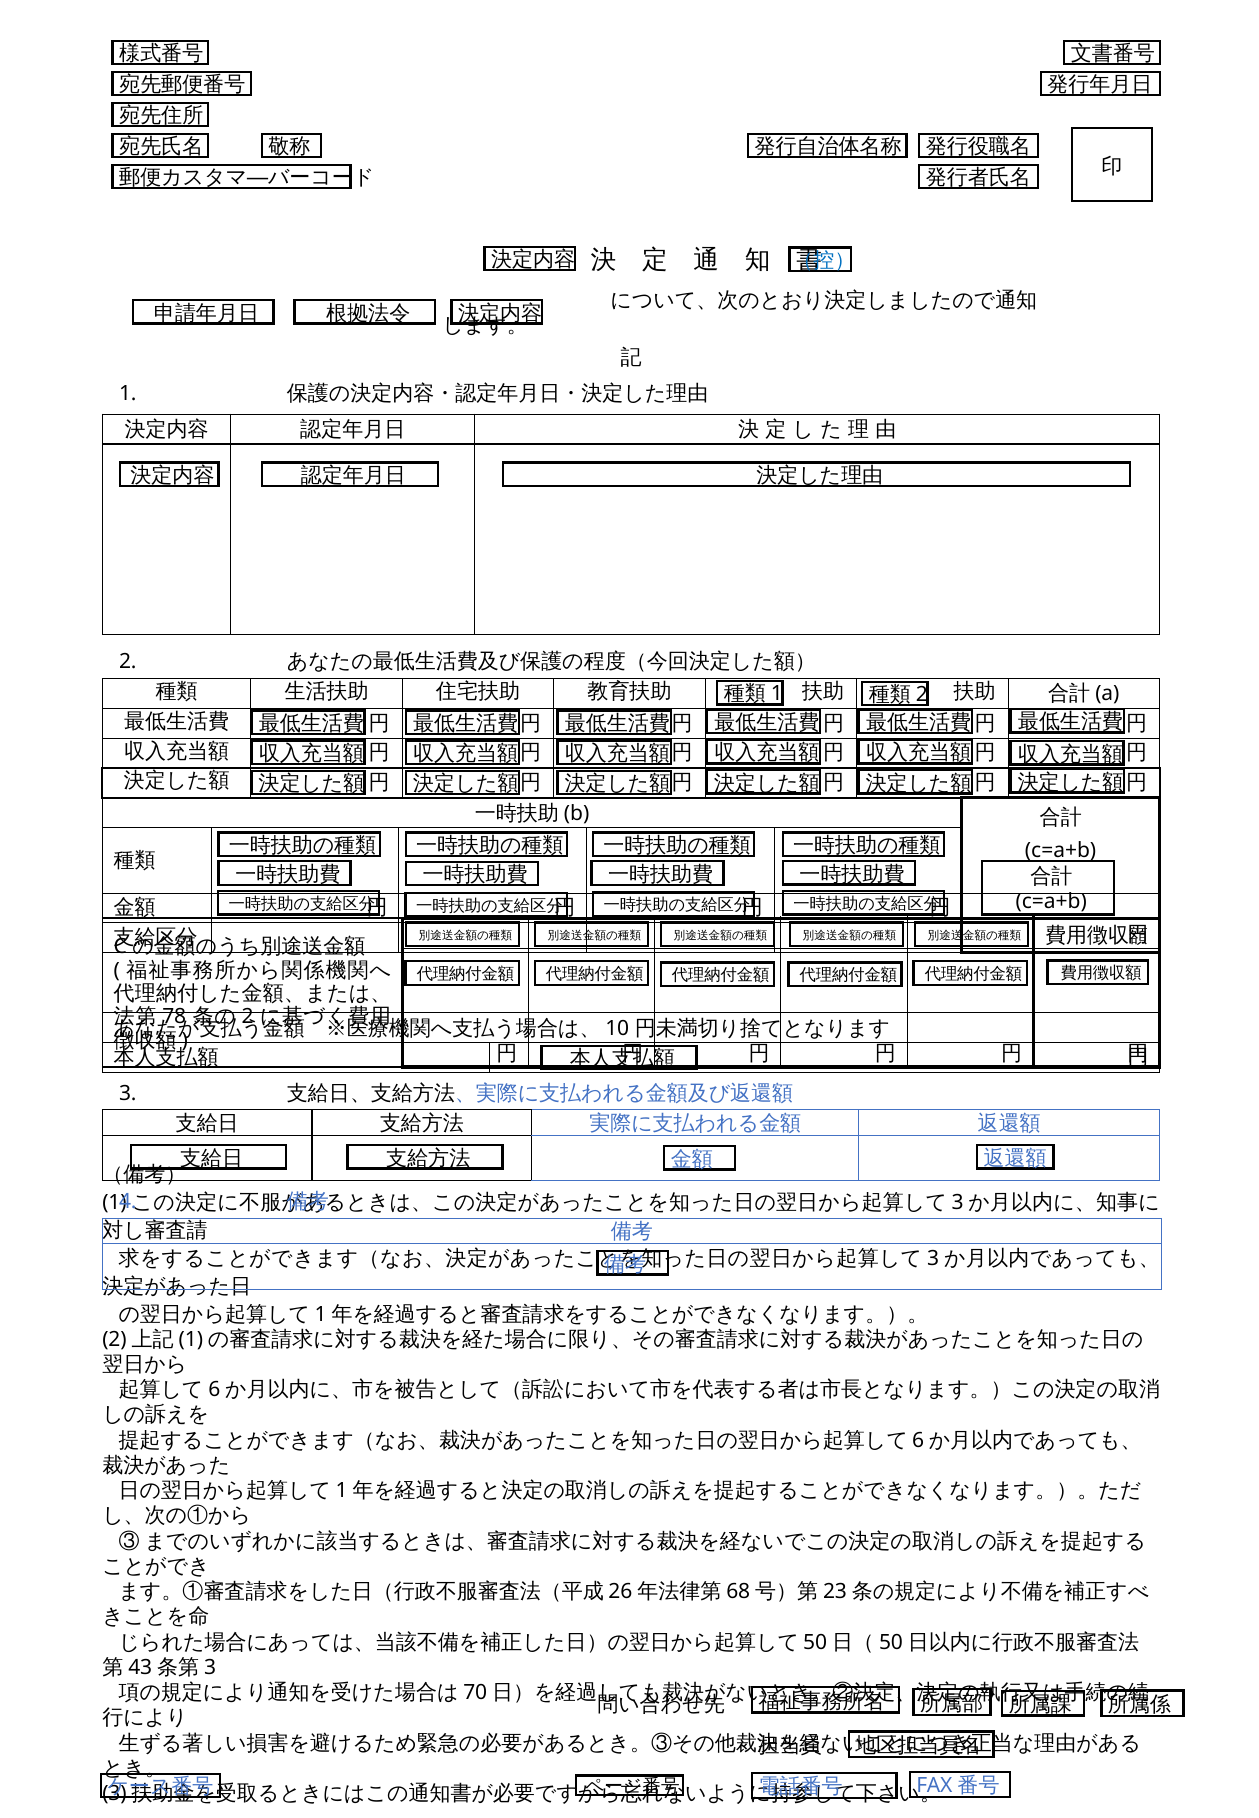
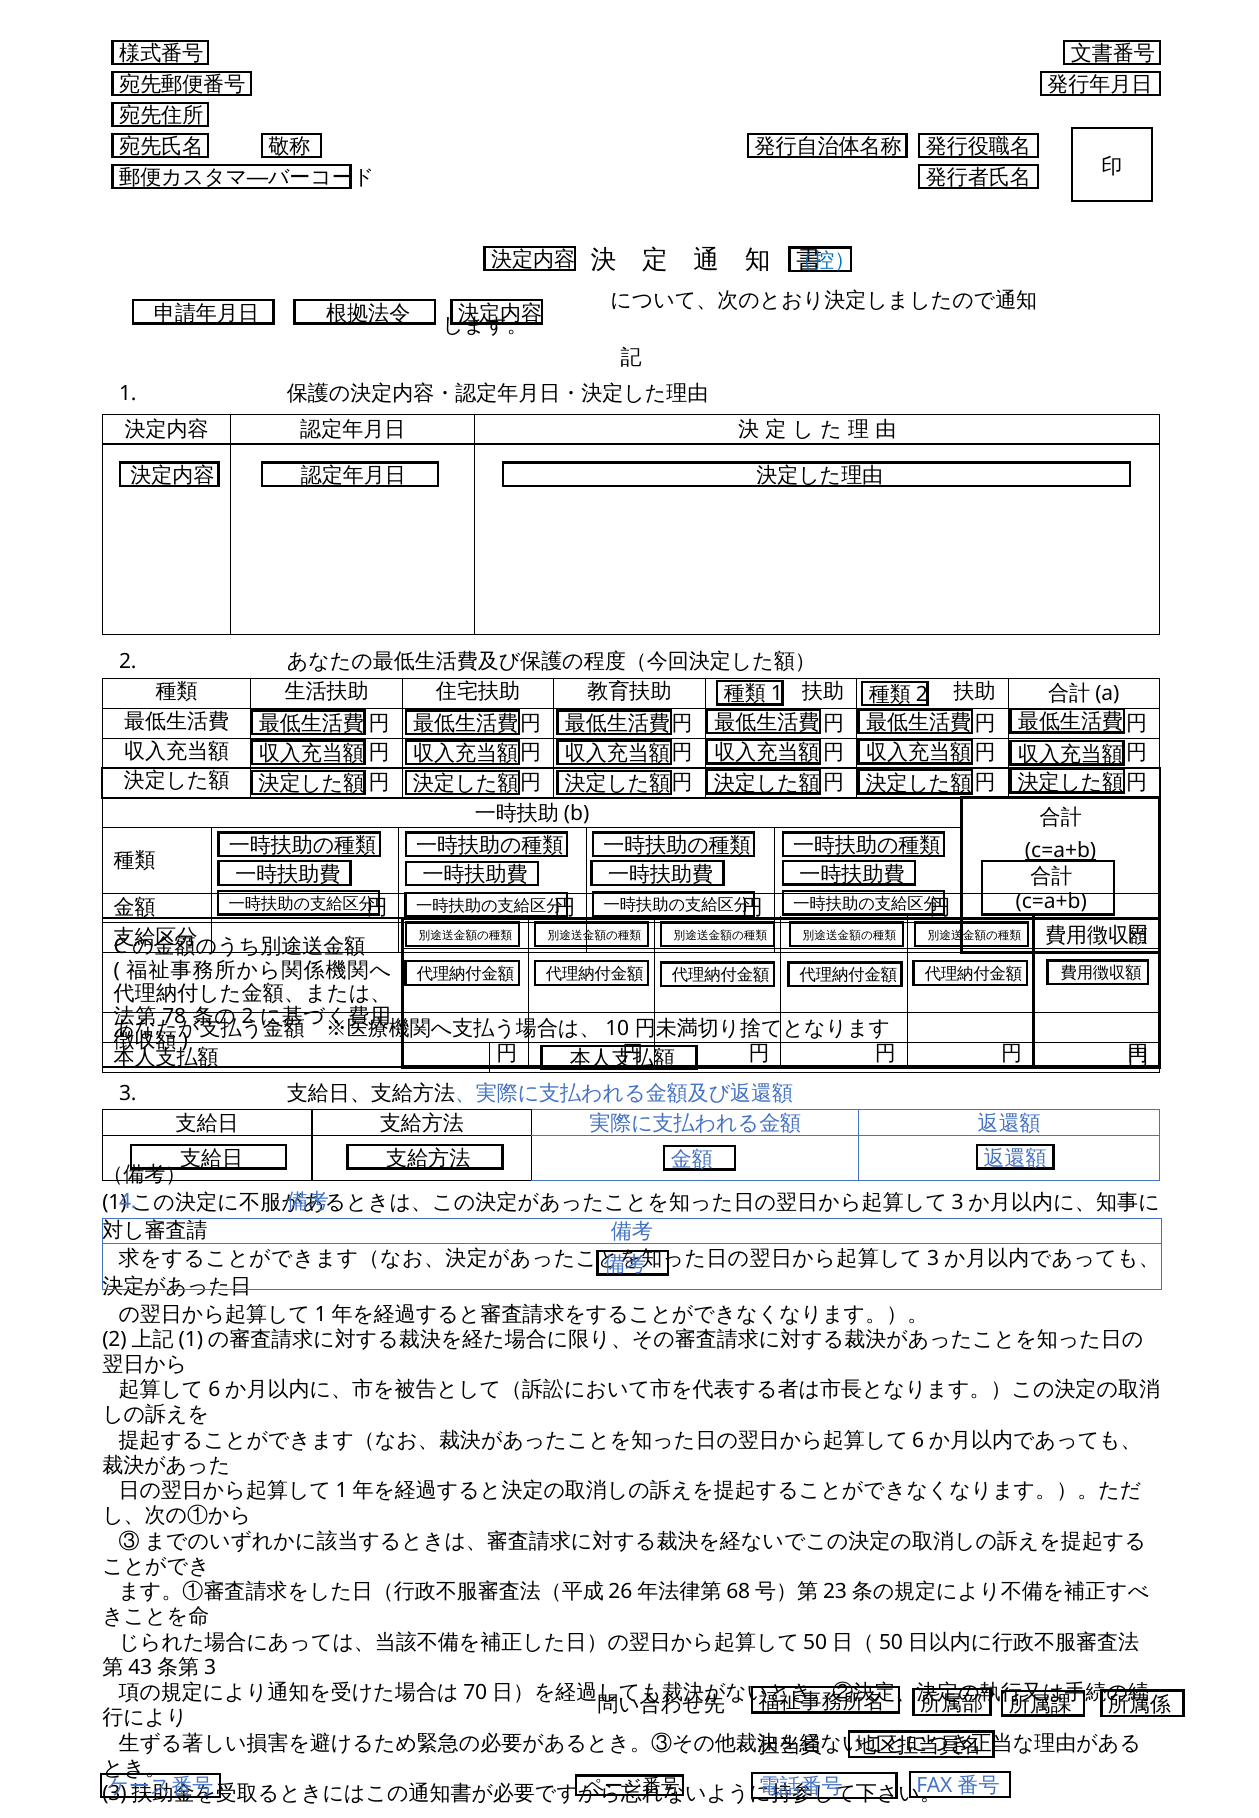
c=a+b underline: none -> present (1061, 850)
